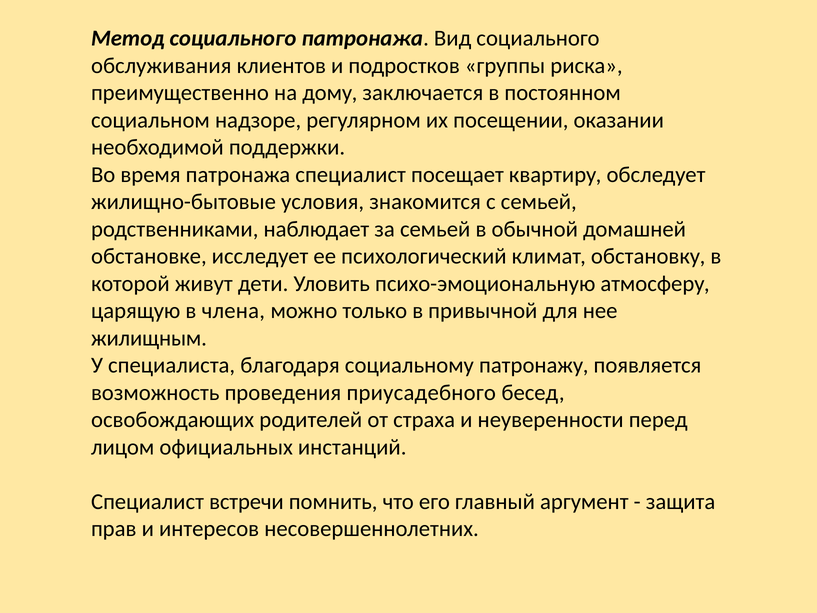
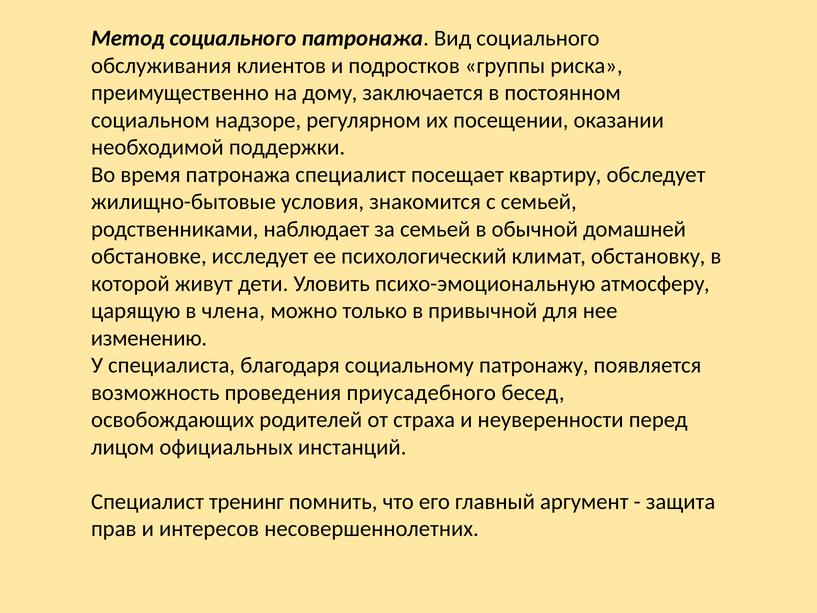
жилищным: жилищным -> изменению (149, 338)
встречи: встречи -> тренинг (247, 501)
